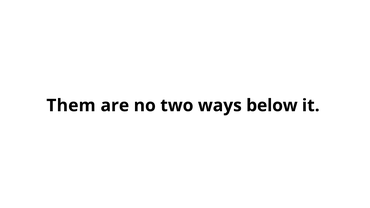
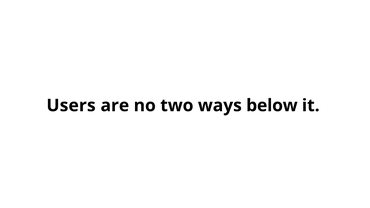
Them: Them -> Users (71, 106)
